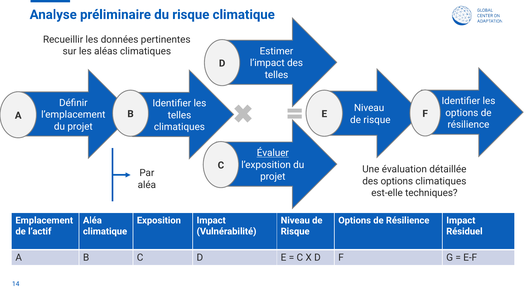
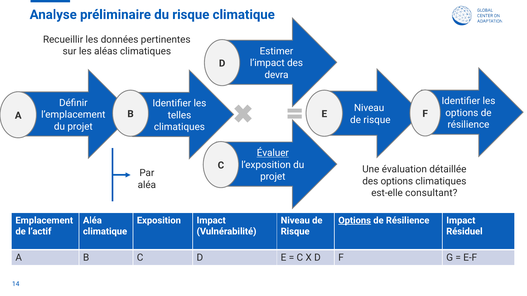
telles: telles -> devra (277, 75)
techniques: techniques -> consultant (431, 193)
Options underline: none -> present (355, 221)
